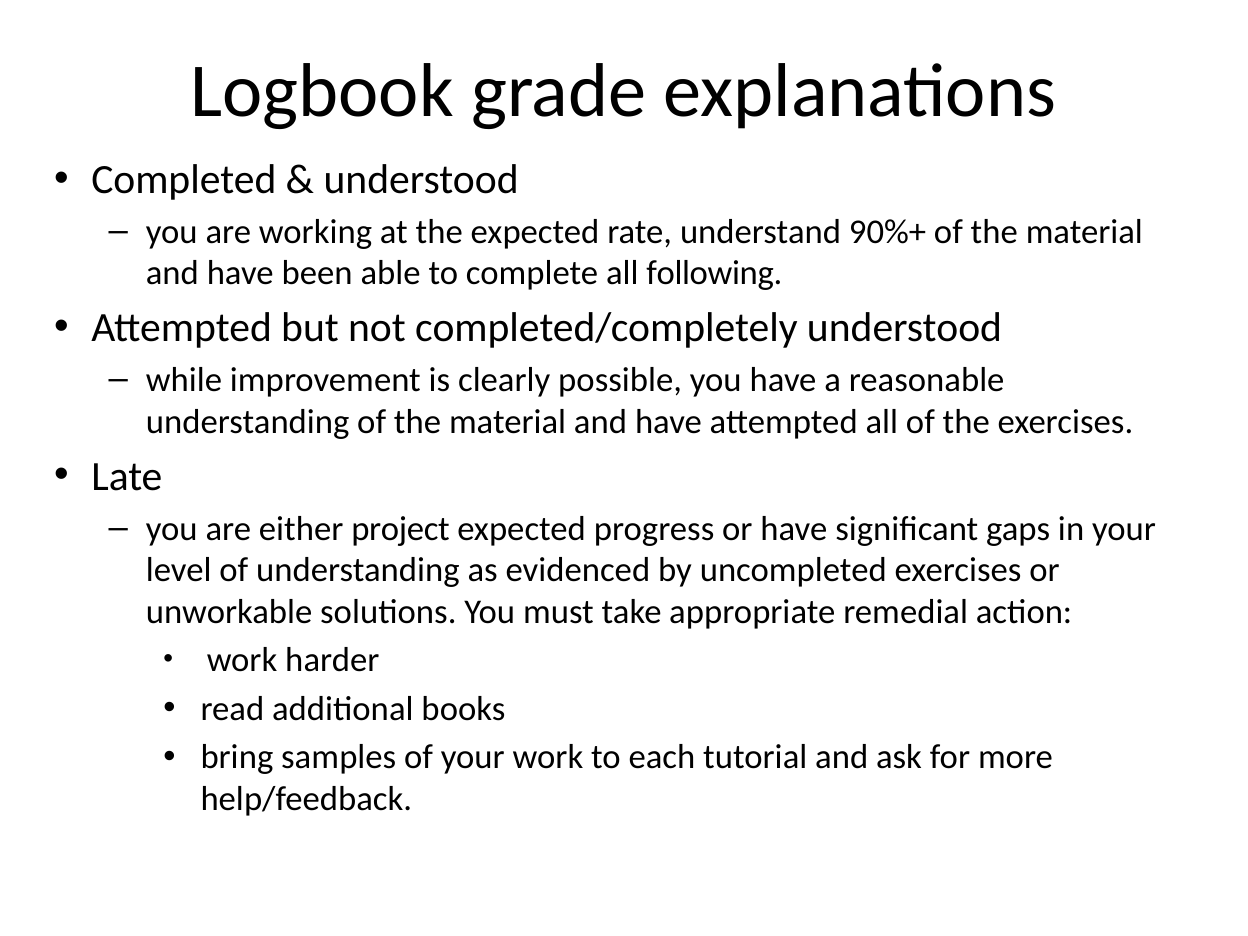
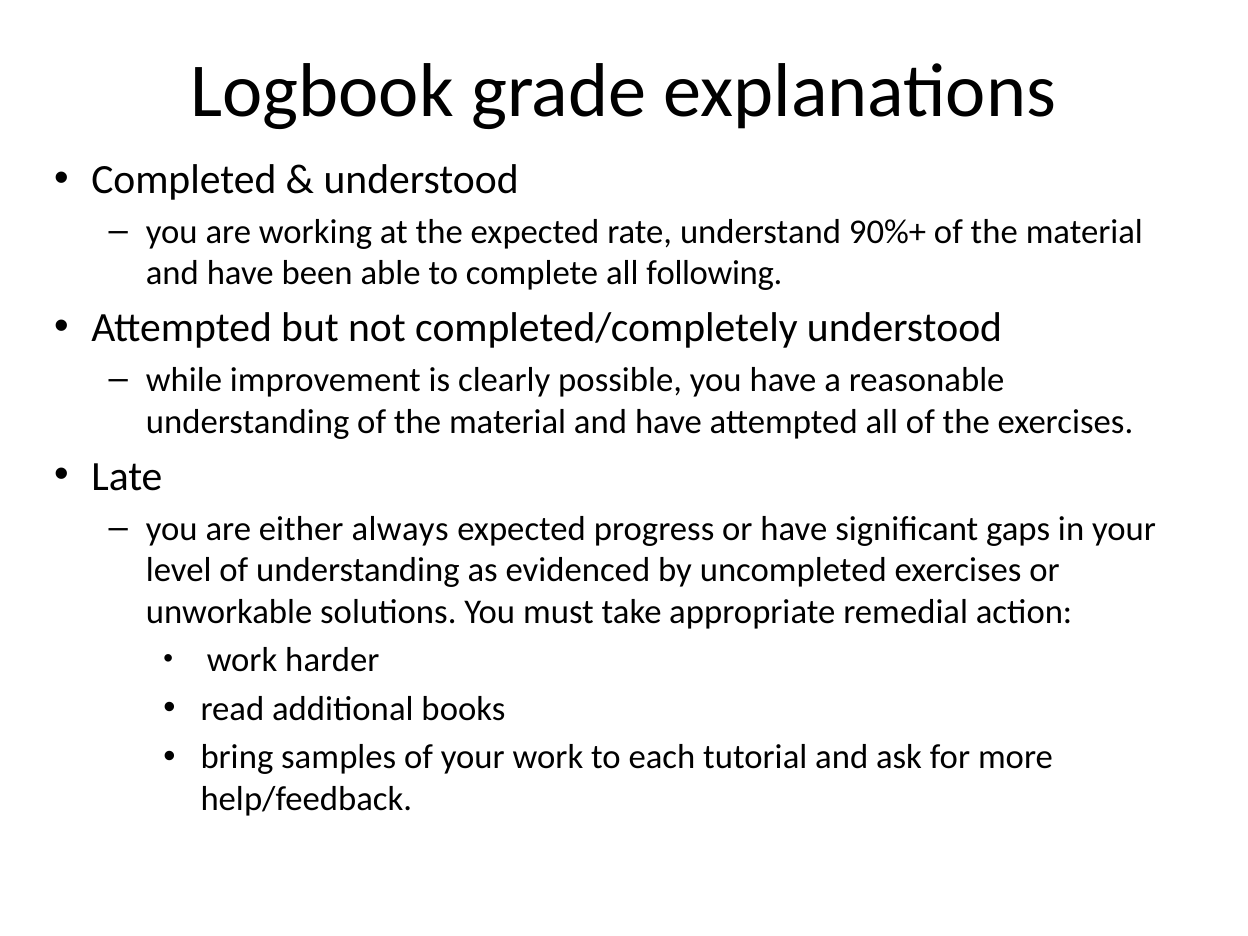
project: project -> always (400, 529)
